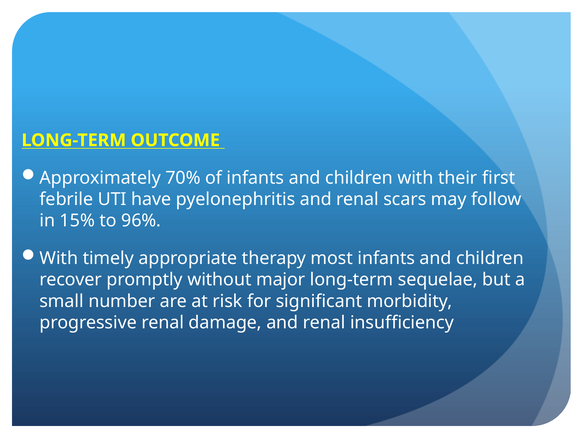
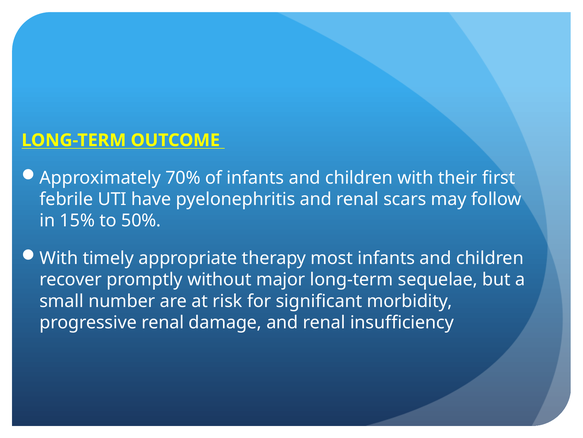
96%: 96% -> 50% (141, 220)
